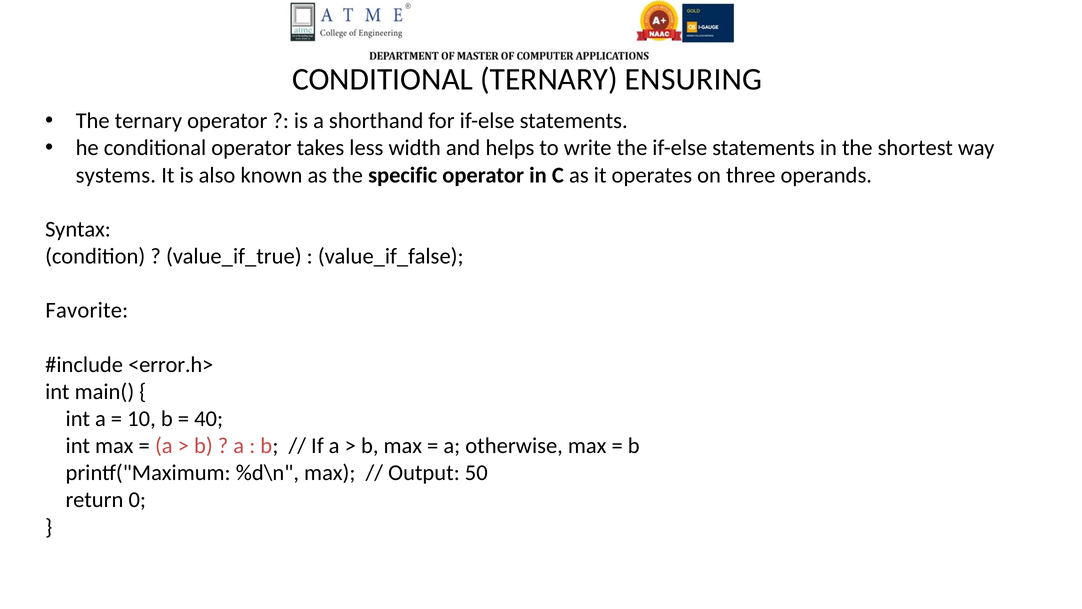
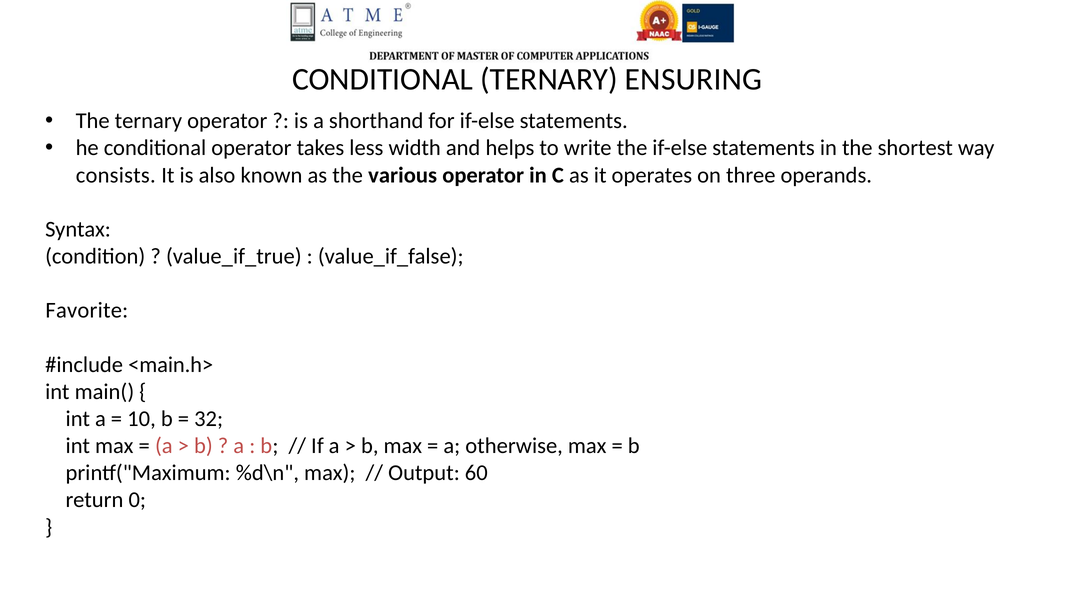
systems: systems -> consists (116, 175)
specific: specific -> various (403, 175)
<error.h>: <error.h> -> <main.h> (171, 364)
40: 40 -> 32 (209, 418)
50: 50 -> 60 (476, 473)
